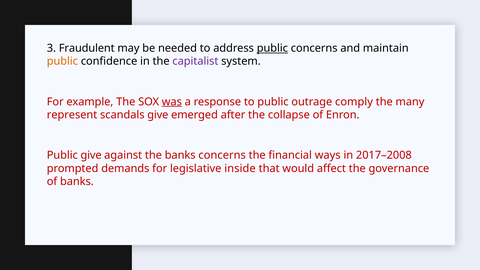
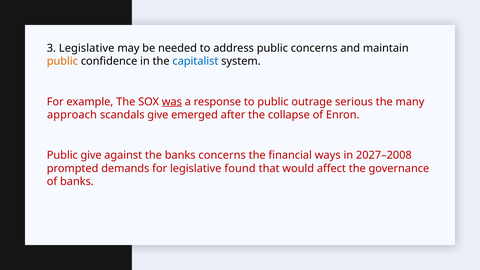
3 Fraudulent: Fraudulent -> Legislative (87, 48)
public underline: present -> none (272, 48)
capitalist colour: purple -> blue (195, 61)
comply: comply -> serious (354, 102)
represent: represent -> approach (72, 115)
2017–2008: 2017–2008 -> 2027–2008 (384, 155)
inside: inside -> found (240, 168)
